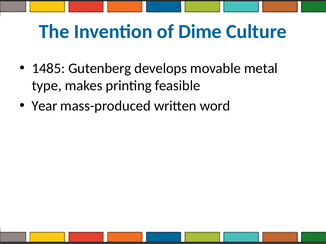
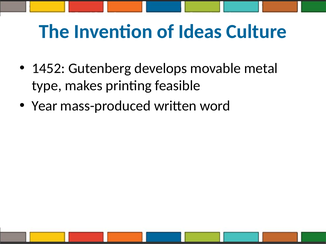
Dime: Dime -> Ideas (200, 32)
1485: 1485 -> 1452 (48, 68)
